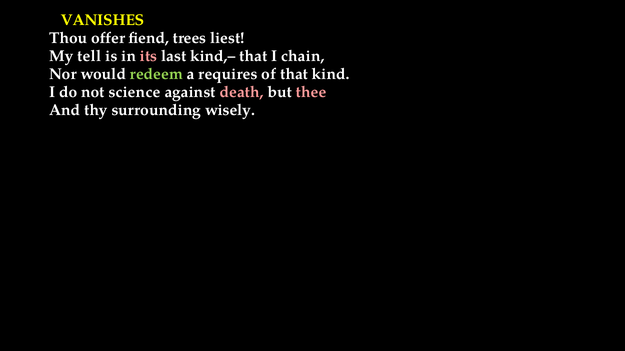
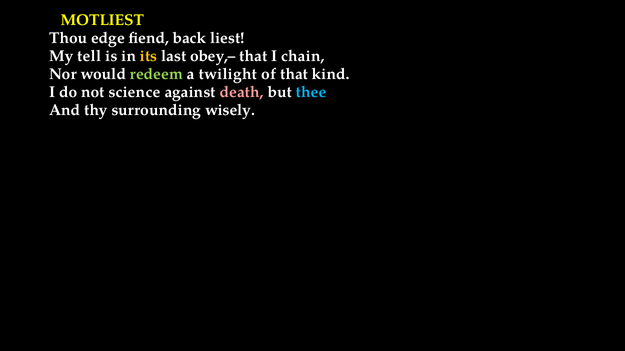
VANISHES: VANISHES -> MOTLIEST (103, 20)
offer: offer -> edge (108, 38)
trees: trees -> back (190, 38)
its colour: pink -> yellow (149, 56)
kind,–: kind,– -> obey,– (213, 56)
requires: requires -> twilight (228, 74)
thee colour: pink -> light blue (311, 92)
